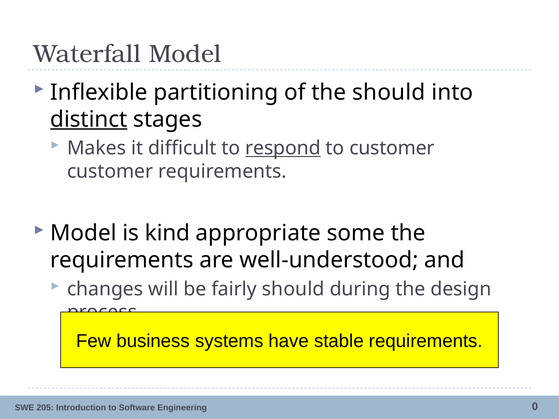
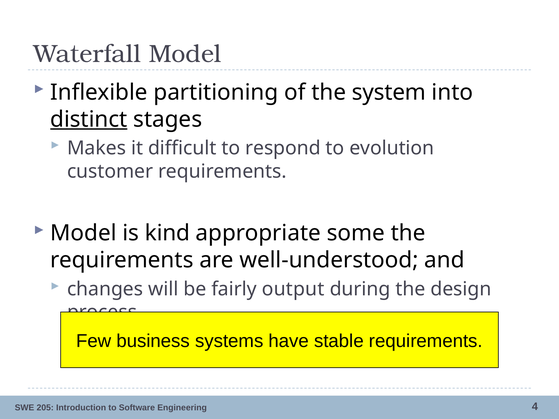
the should: should -> system (389, 92)
respond underline: present -> none (283, 148)
to customer: customer -> evolution (392, 148)
fairly should: should -> output (293, 289)
0: 0 -> 4 (535, 407)
